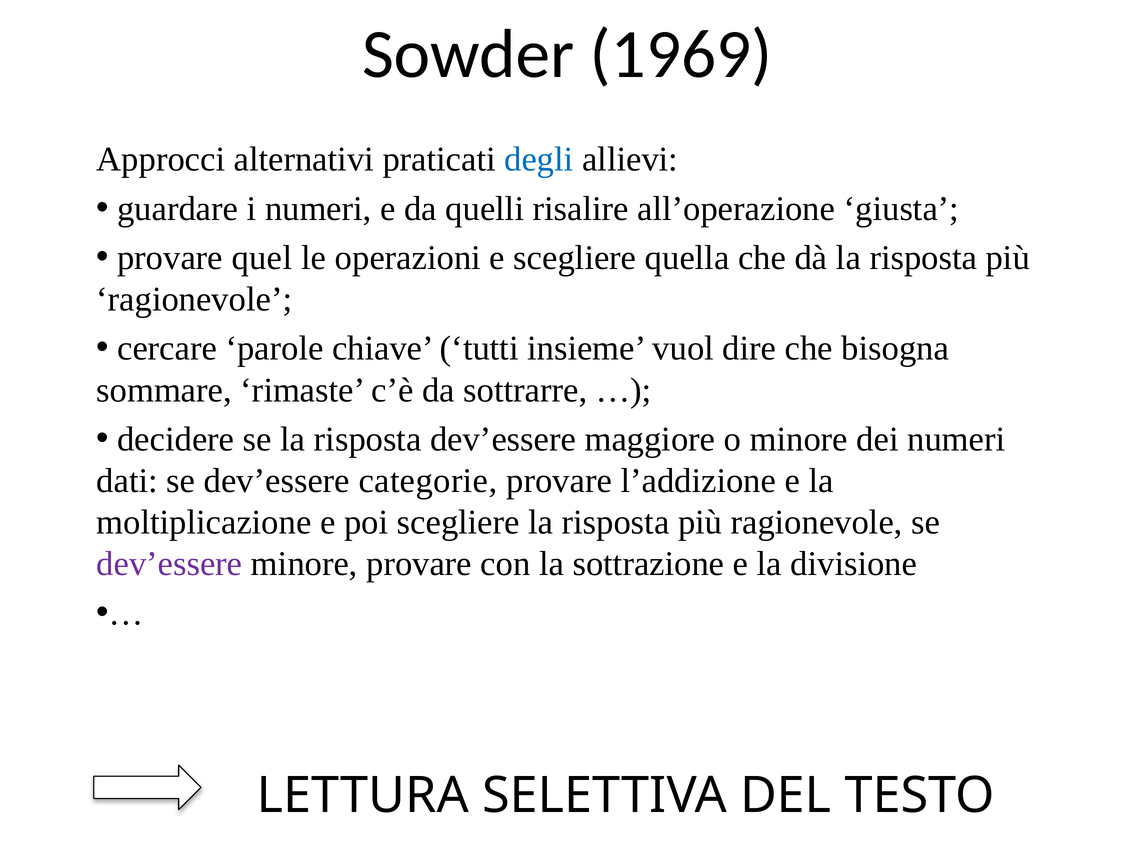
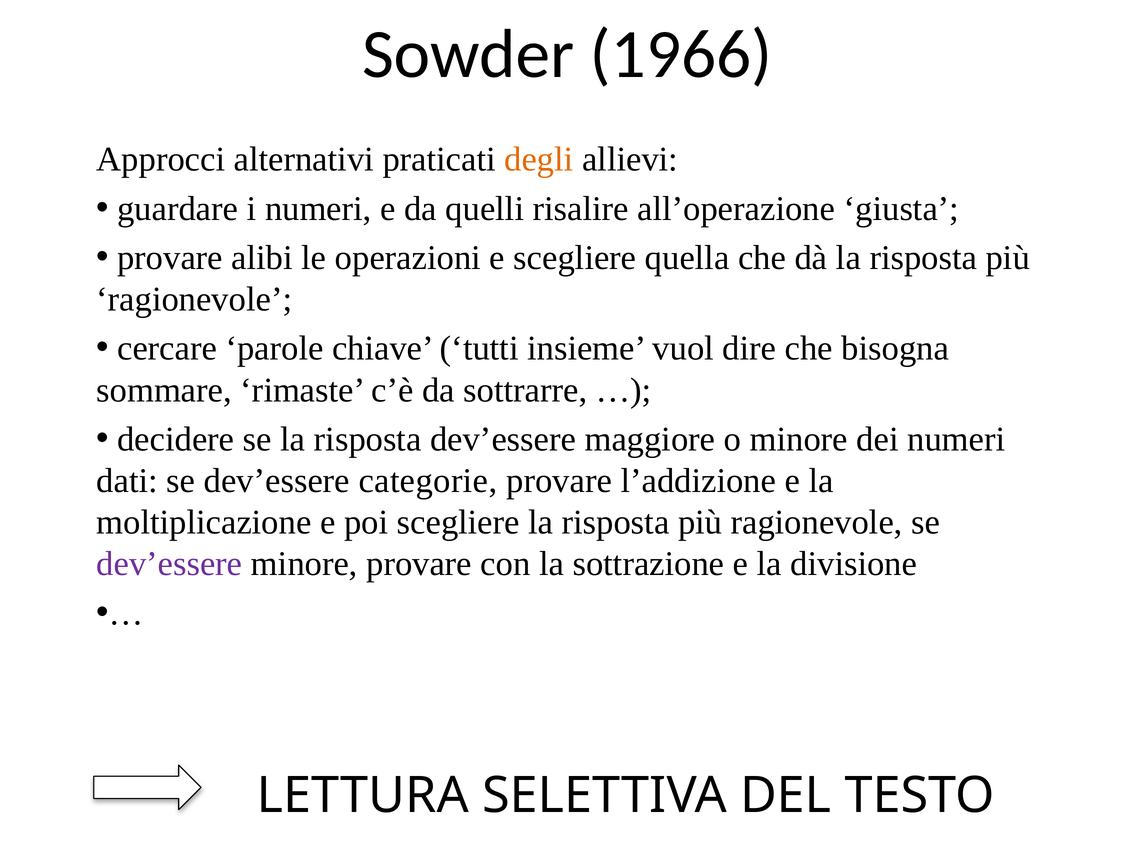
1969: 1969 -> 1966 (681, 55)
degli colour: blue -> orange (539, 160)
quel: quel -> alibi (262, 258)
